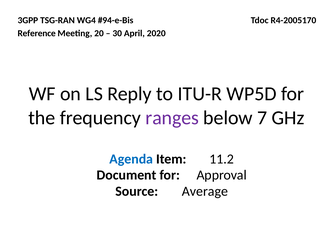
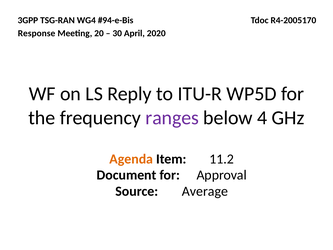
Reference: Reference -> Response (37, 33)
7: 7 -> 4 (262, 118)
Agenda colour: blue -> orange (131, 159)
